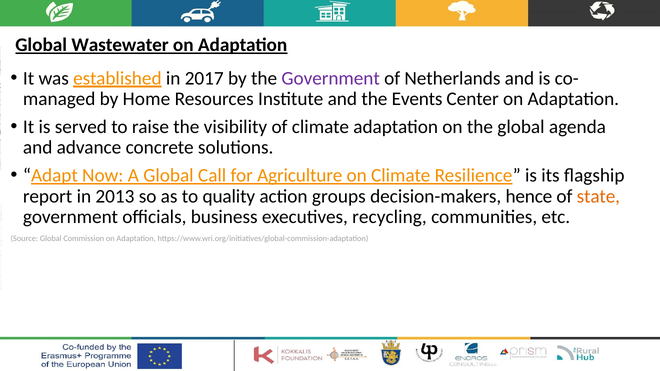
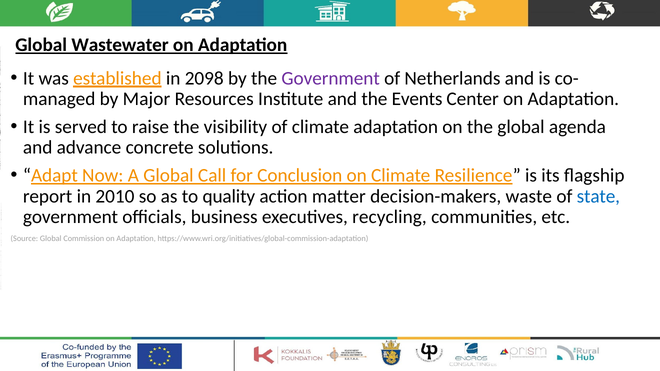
2017: 2017 -> 2098 (204, 78)
Home: Home -> Major (147, 99)
Agriculture: Agriculture -> Conclusion (300, 176)
2013: 2013 -> 2010 (115, 196)
groups: groups -> matter (339, 196)
hence: hence -> waste (529, 196)
state colour: orange -> blue (598, 196)
